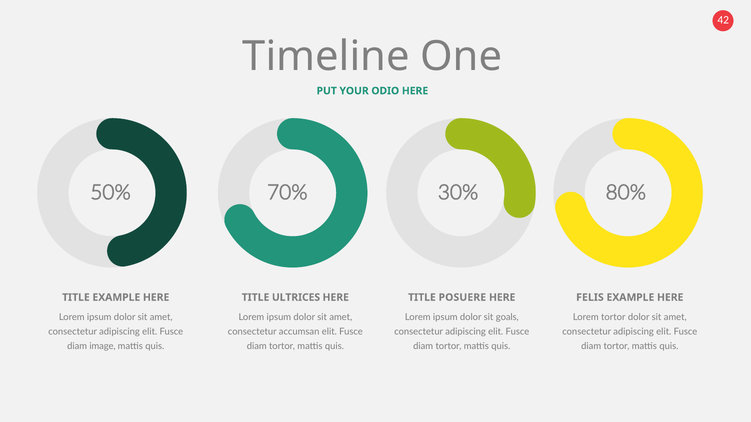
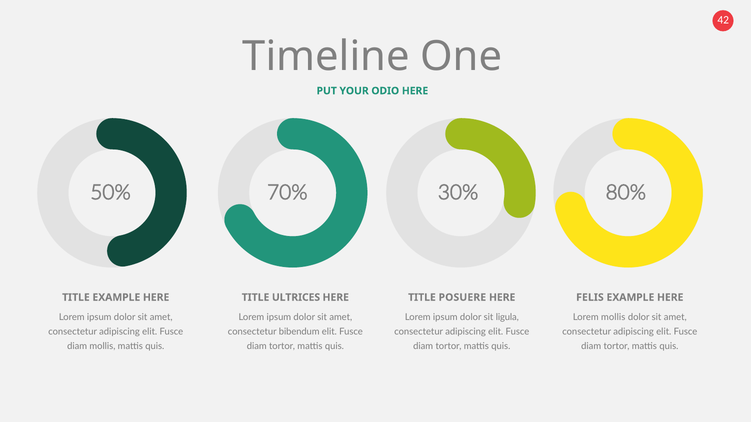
goals: goals -> ligula (507, 317)
Lorem tortor: tortor -> mollis (613, 317)
accumsan: accumsan -> bibendum (299, 332)
diam image: image -> mollis (102, 347)
